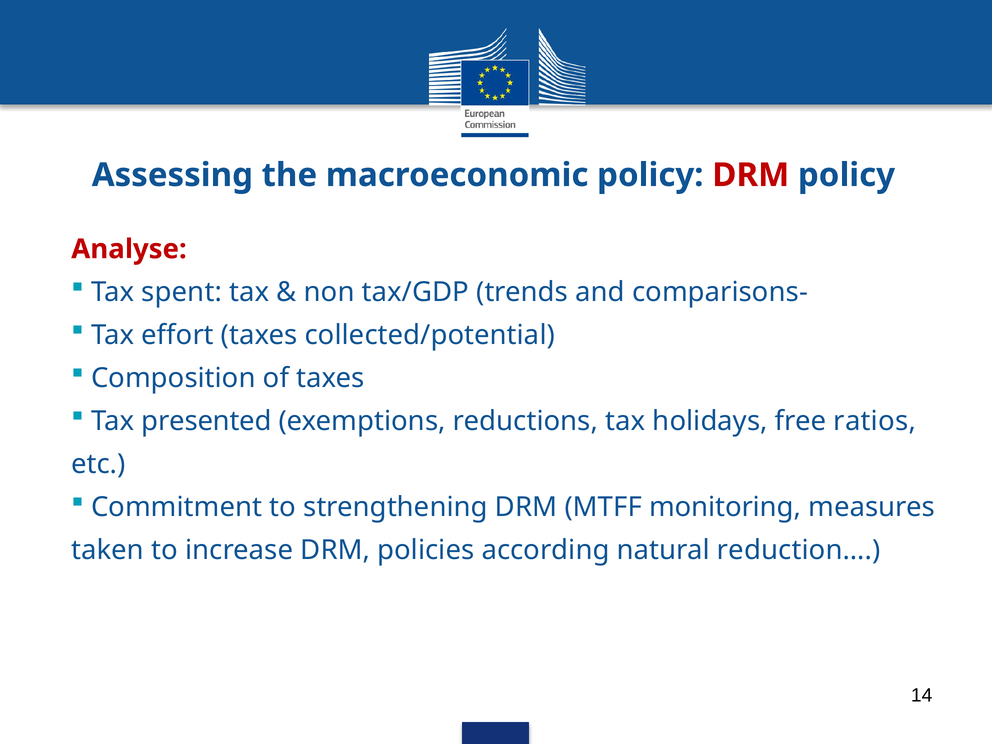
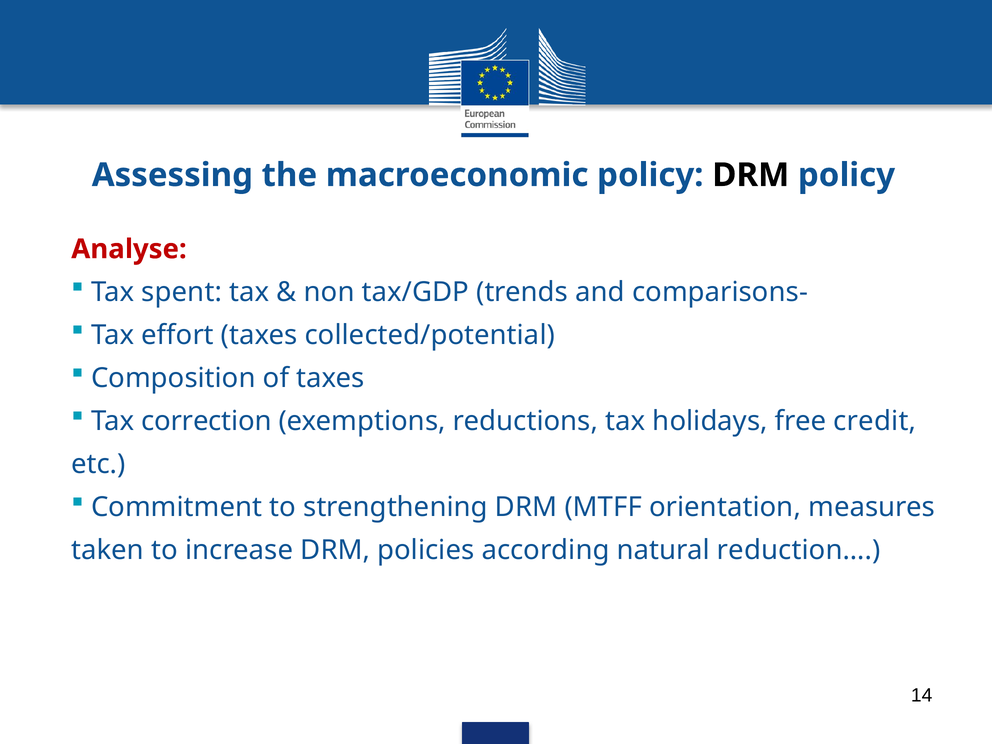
DRM colour: red -> black (751, 175)
presented: presented -> correction (206, 421)
ratios: ratios -> credit (875, 421)
monitoring: monitoring -> orientation (725, 507)
